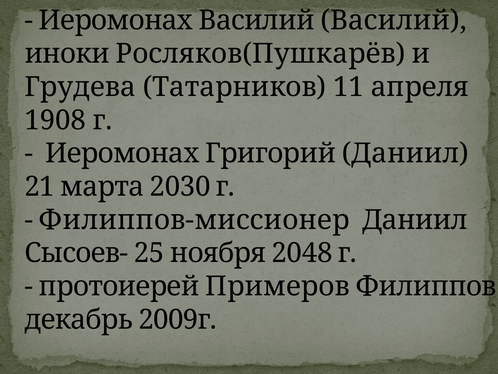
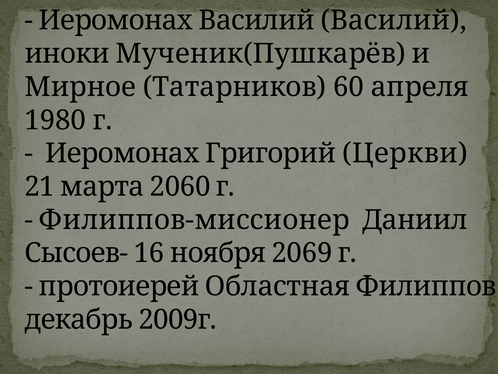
Росляков(Пушкарёв: Росляков(Пушкарёв -> Мученик(Пушкарёв (261, 54)
Грудева: Грудева -> Мирное (80, 87)
11: 11 -> 60 (348, 87)
1908: 1908 -> 1980 (55, 120)
Григорий Даниил: Даниил -> Церкви (405, 153)
2030: 2030 -> 2060 (180, 186)
25: 25 -> 16 (149, 253)
2048: 2048 -> 2069 (302, 253)
Примеров: Примеров -> Областная (278, 286)
